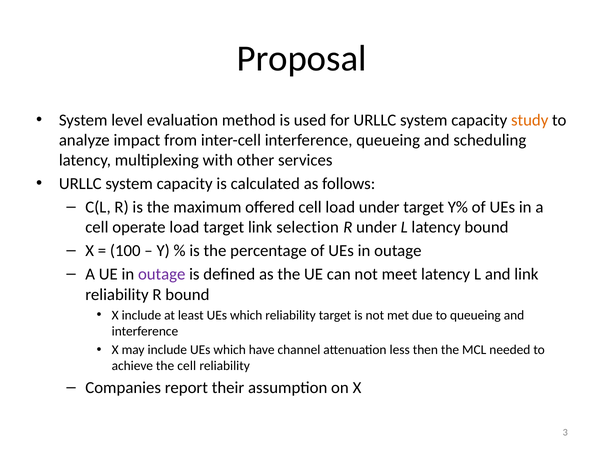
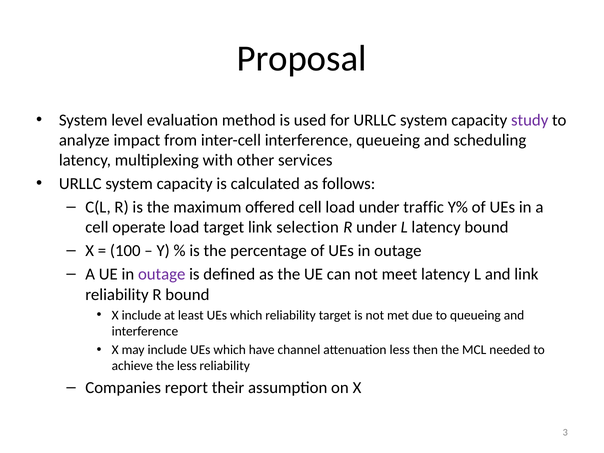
study colour: orange -> purple (530, 120)
under target: target -> traffic (424, 207)
the cell: cell -> less (187, 366)
